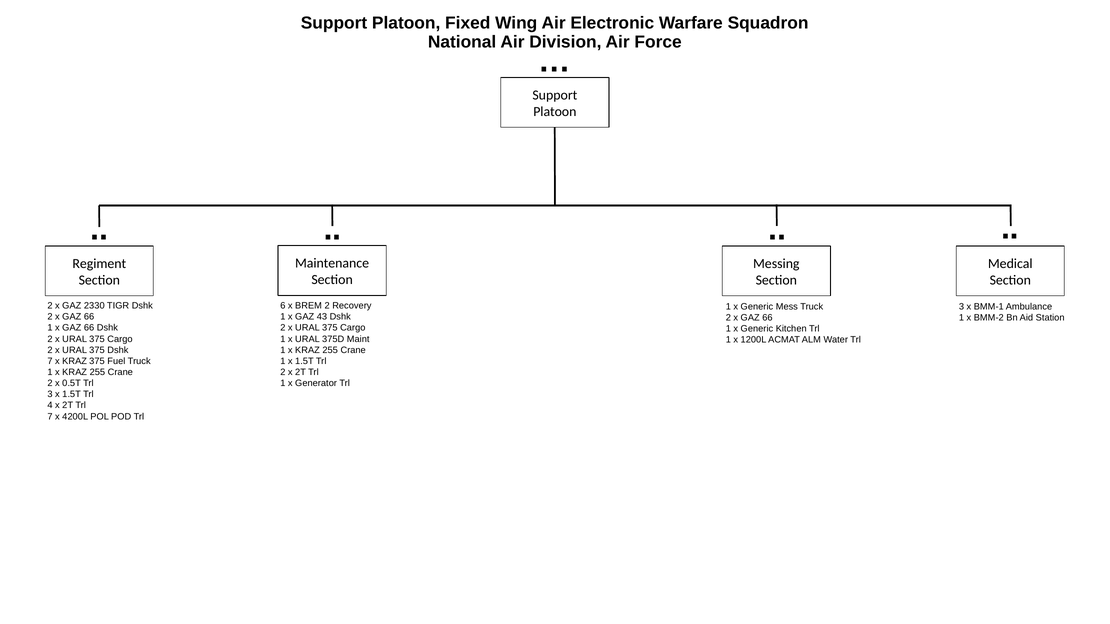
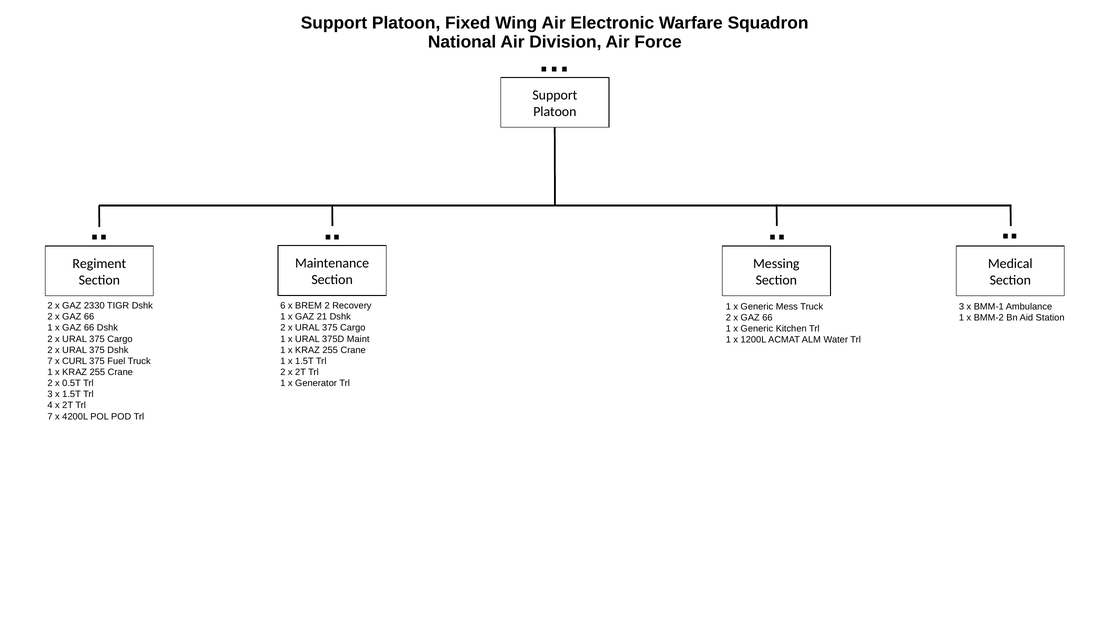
43: 43 -> 21 (322, 317)
7 x KRAZ: KRAZ -> CURL (75, 361)
